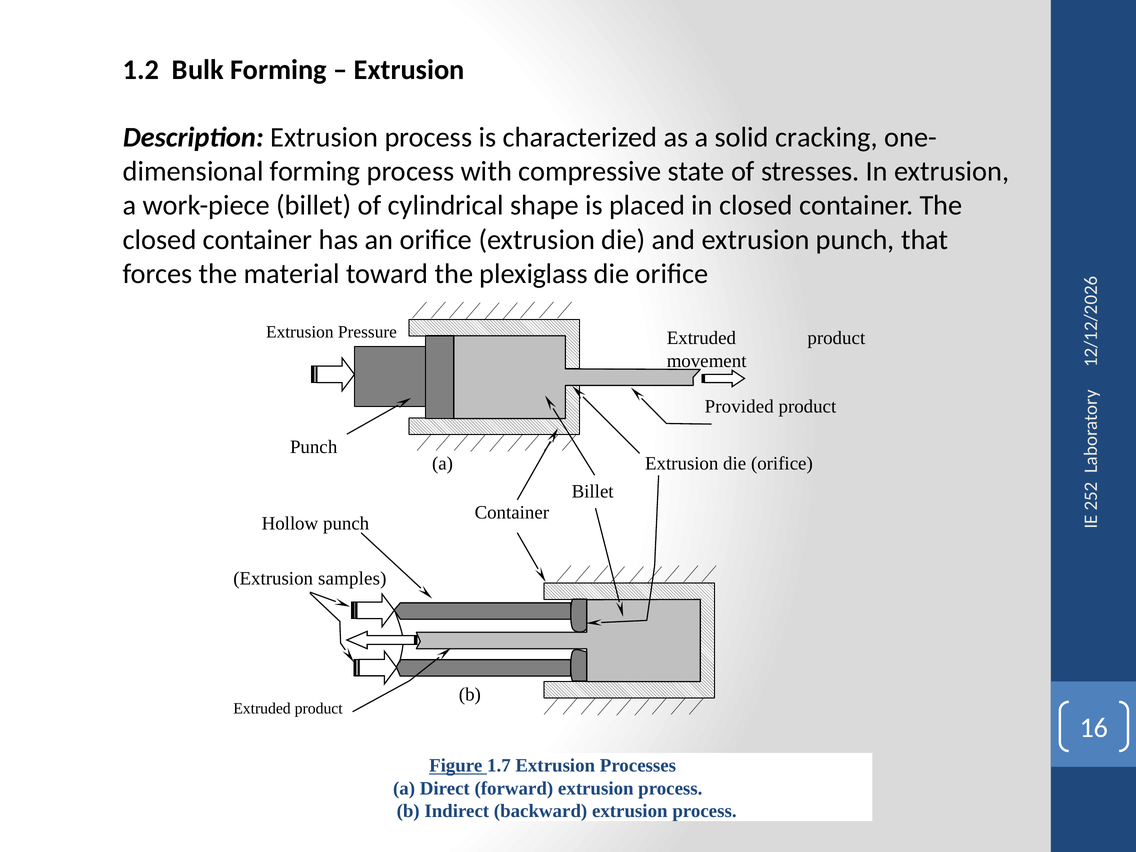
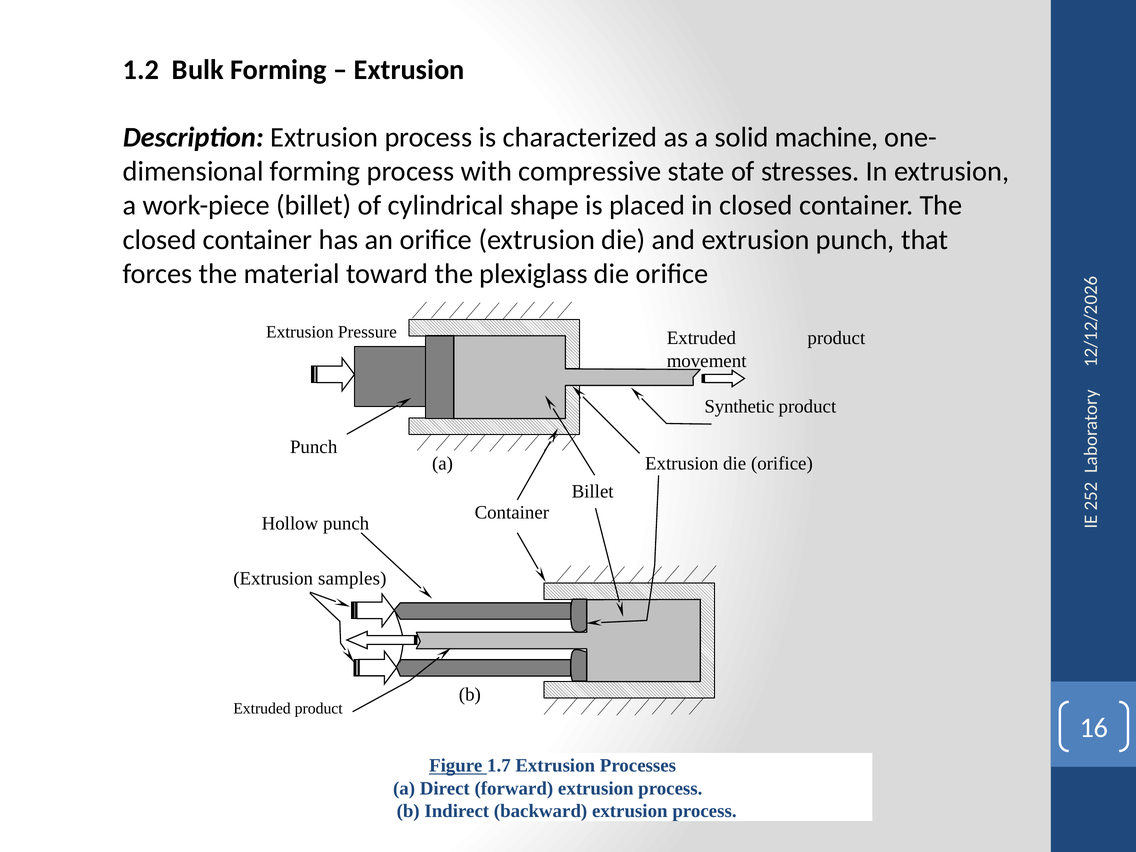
cracking: cracking -> machine (827, 137)
Provided: Provided -> Synthetic (739, 406)
